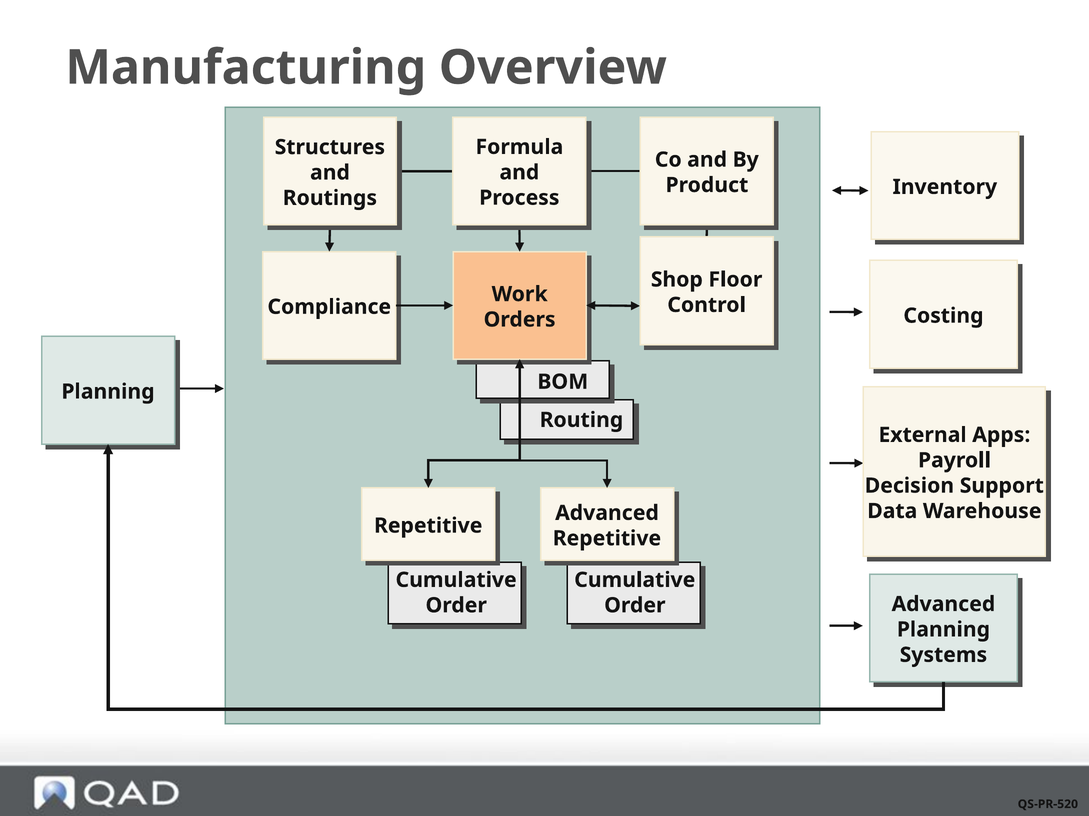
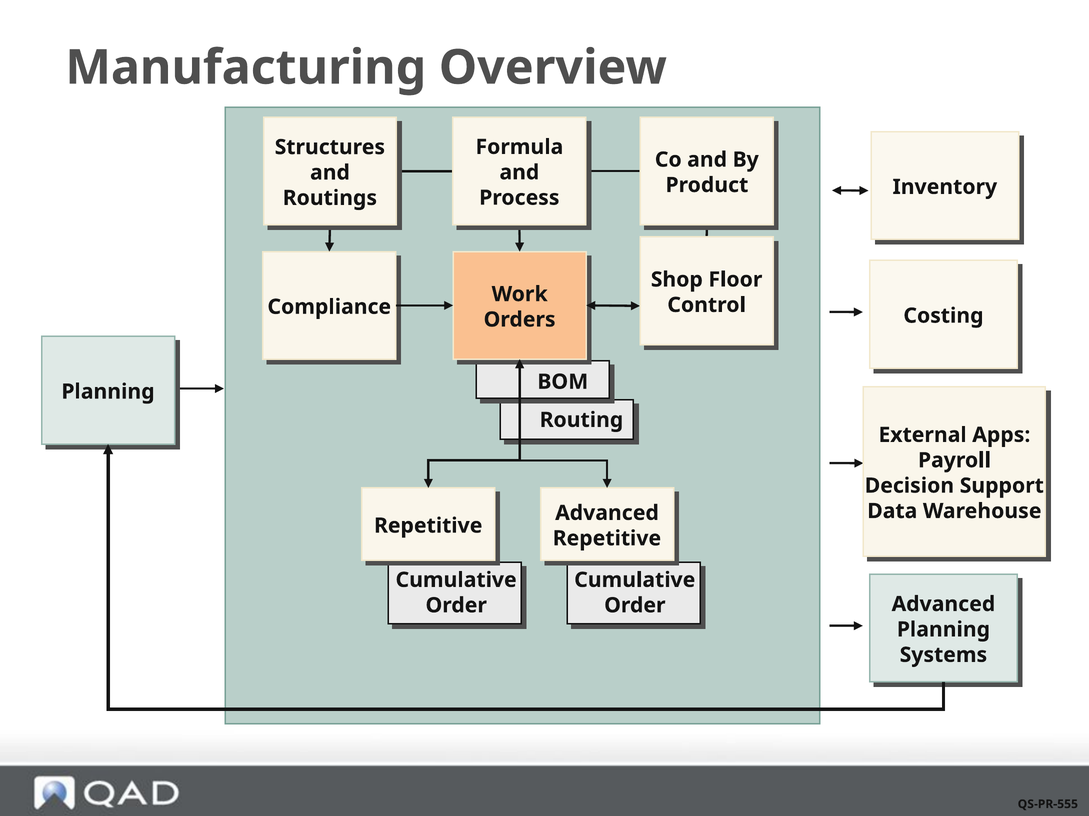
QS-PR-520: QS-PR-520 -> QS-PR-555 (1048, 805)
